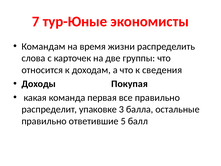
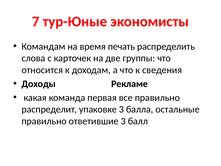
жизни: жизни -> печать (121, 46)
Покупая: Покупая -> Рекламе (130, 84)
ответившие 5: 5 -> 3 (123, 121)
